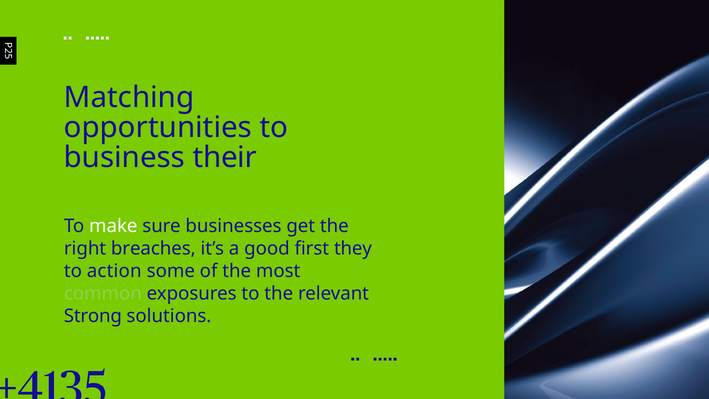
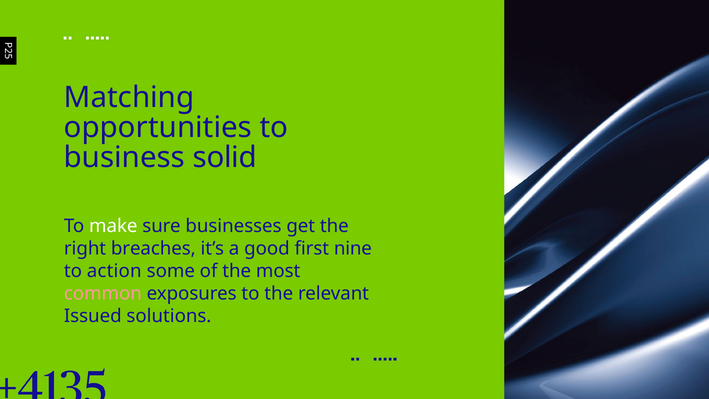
their: their -> solid (225, 158)
they: they -> nine (353, 248)
common colour: light green -> pink (103, 293)
Strong: Strong -> Issued (93, 316)
